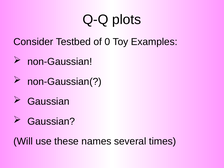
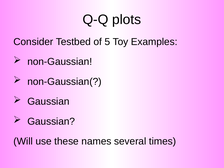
0: 0 -> 5 (107, 42)
